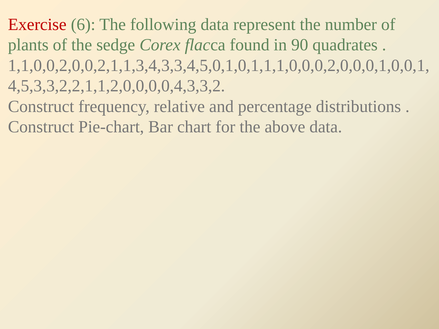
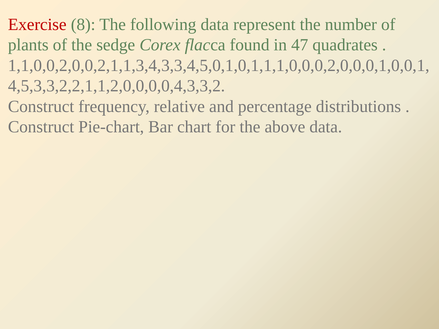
6: 6 -> 8 (83, 25)
90: 90 -> 47 (300, 45)
